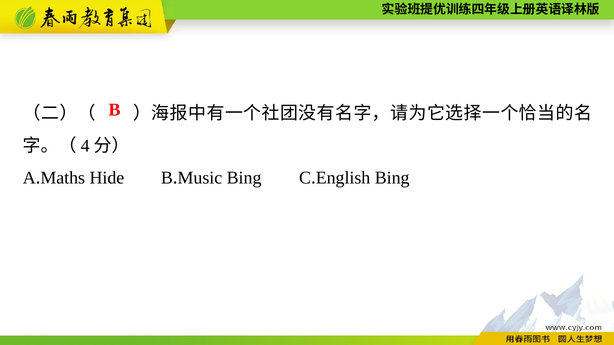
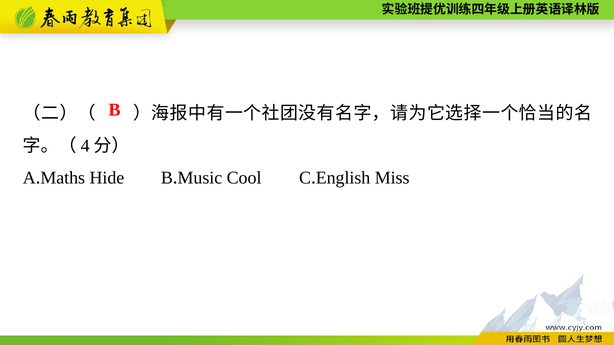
Bing: Bing -> Cool (244, 178)
Bing: Bing -> Miss (392, 178)
